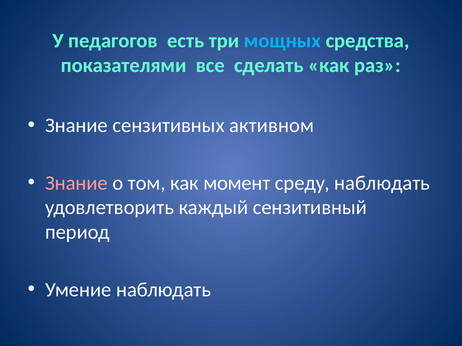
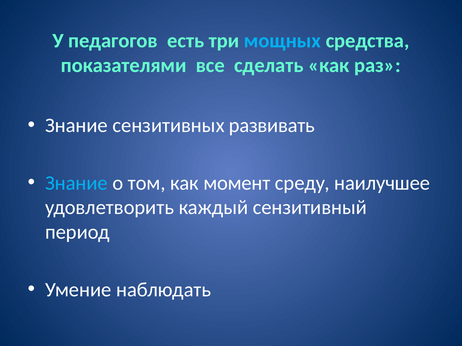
активном: активном -> развивать (272, 126)
Знание colour: pink -> light blue (76, 183)
среду наблюдать: наблюдать -> наилучшее (382, 183)
